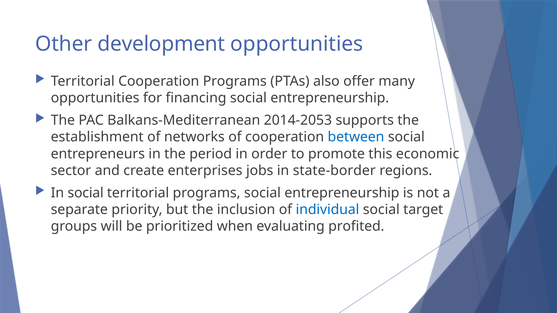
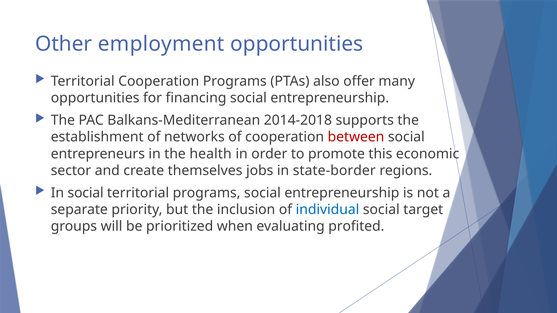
development: development -> employment (161, 44)
2014-2053: 2014-2053 -> 2014-2018 (298, 120)
between colour: blue -> red (356, 137)
period: period -> health (211, 154)
enterprises: enterprises -> themselves (205, 171)
